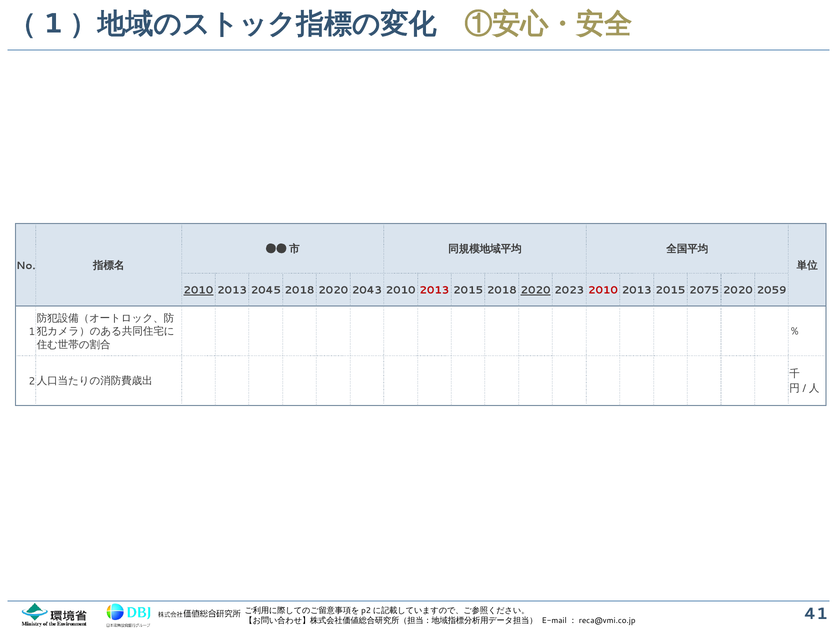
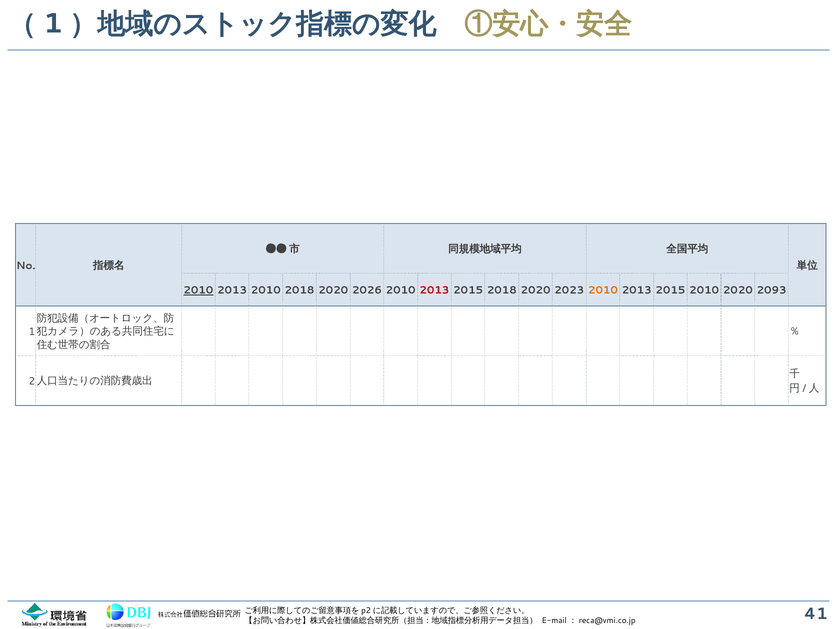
2013 2045: 2045 -> 2010 (266, 290)
2043: 2043 -> 2026 (367, 290)
2020 underline: present -> none (536, 290)
2010 colour: red -> orange (603, 290)
2015 2075: 2075 -> 2010 (704, 290)
2059: 2059 -> 2093 (772, 290)
